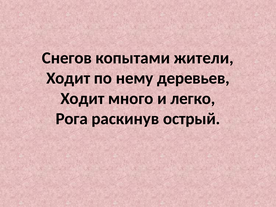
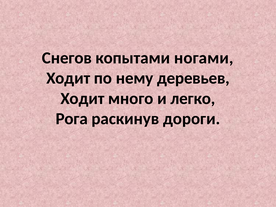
жители: жители -> ногами (204, 58)
острый: острый -> дороги (192, 119)
